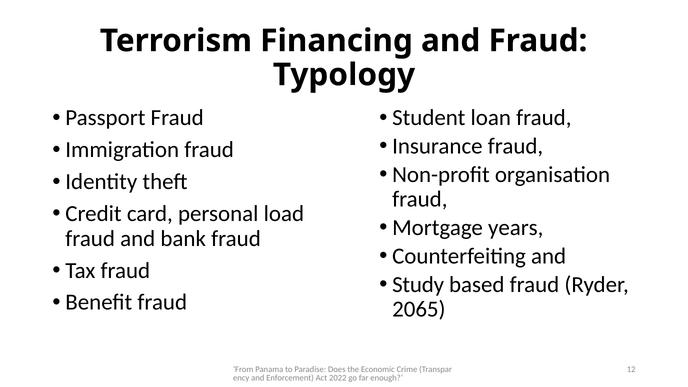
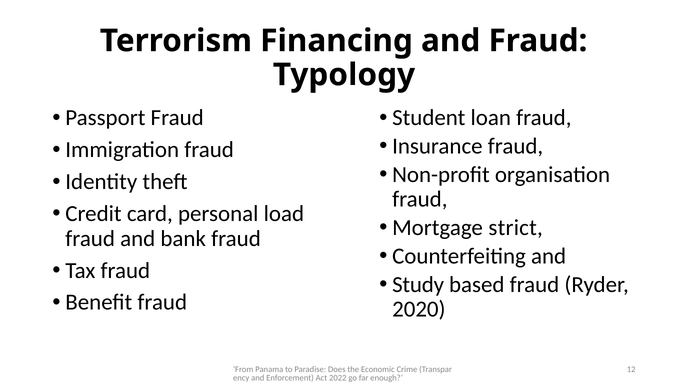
years: years -> strict (516, 228)
2065: 2065 -> 2020 (419, 309)
